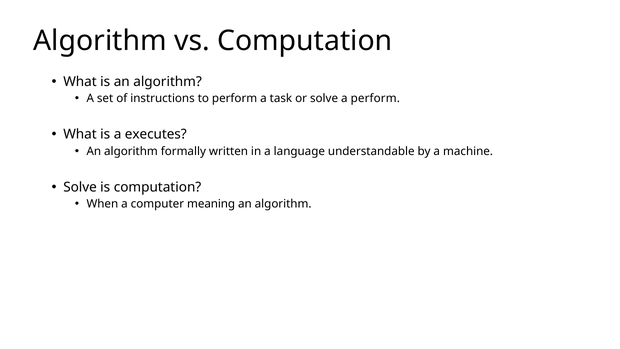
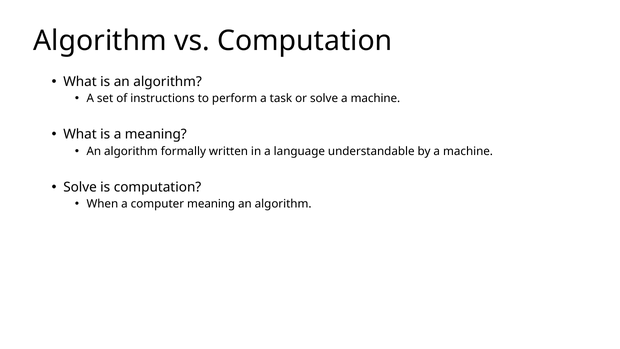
solve a perform: perform -> machine (375, 99)
a executes: executes -> meaning (156, 134)
